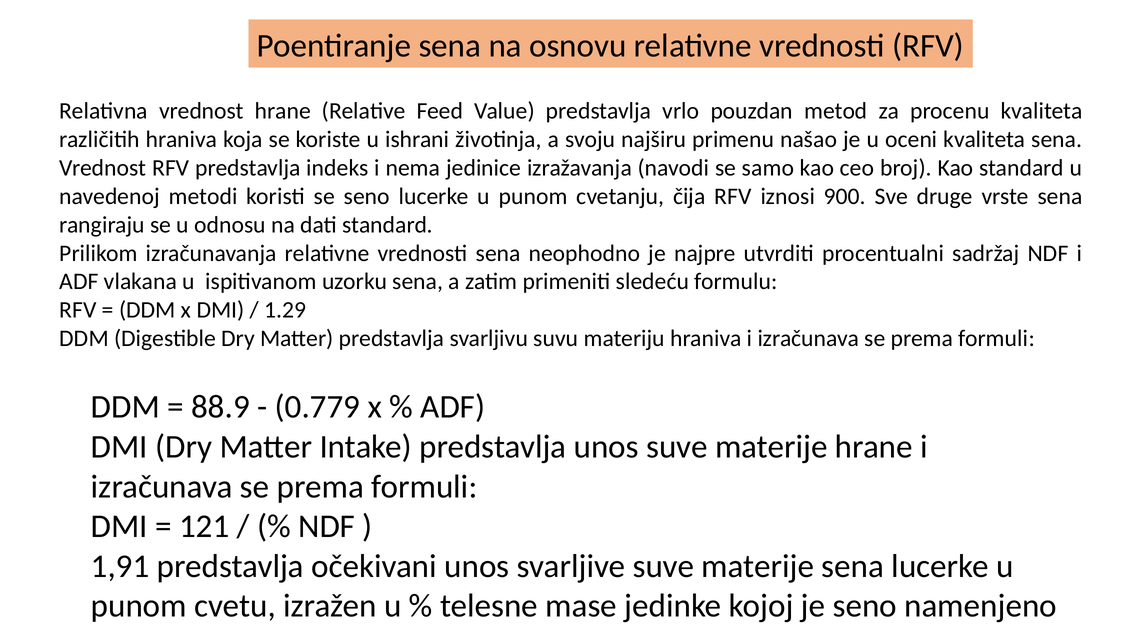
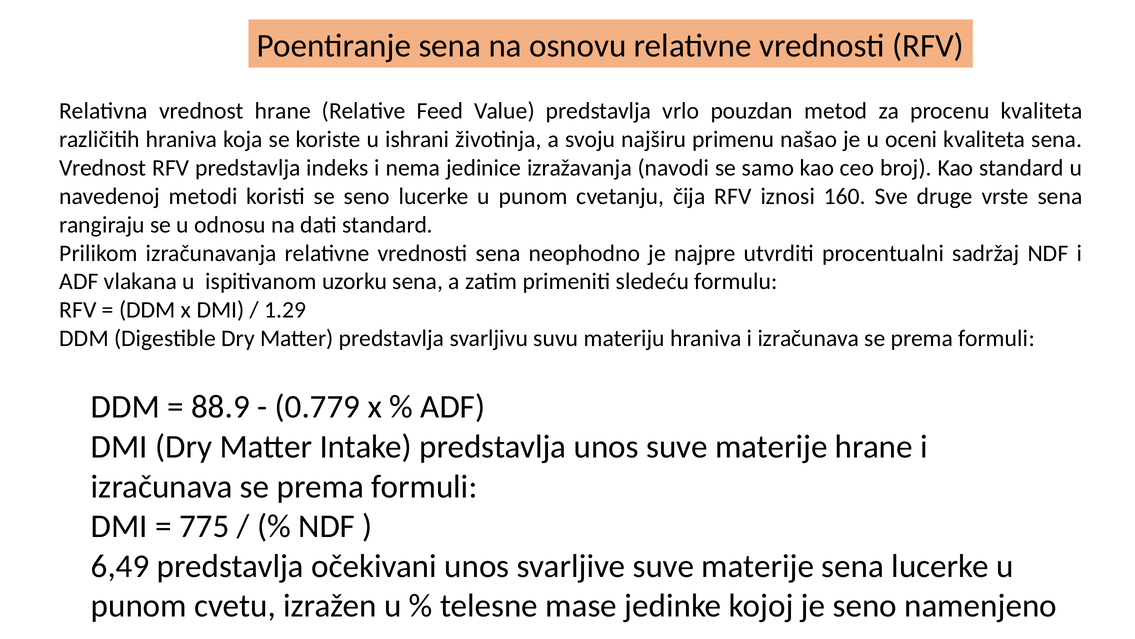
900: 900 -> 160 (845, 196)
121: 121 -> 775 (204, 526)
1,91: 1,91 -> 6,49 (120, 566)
